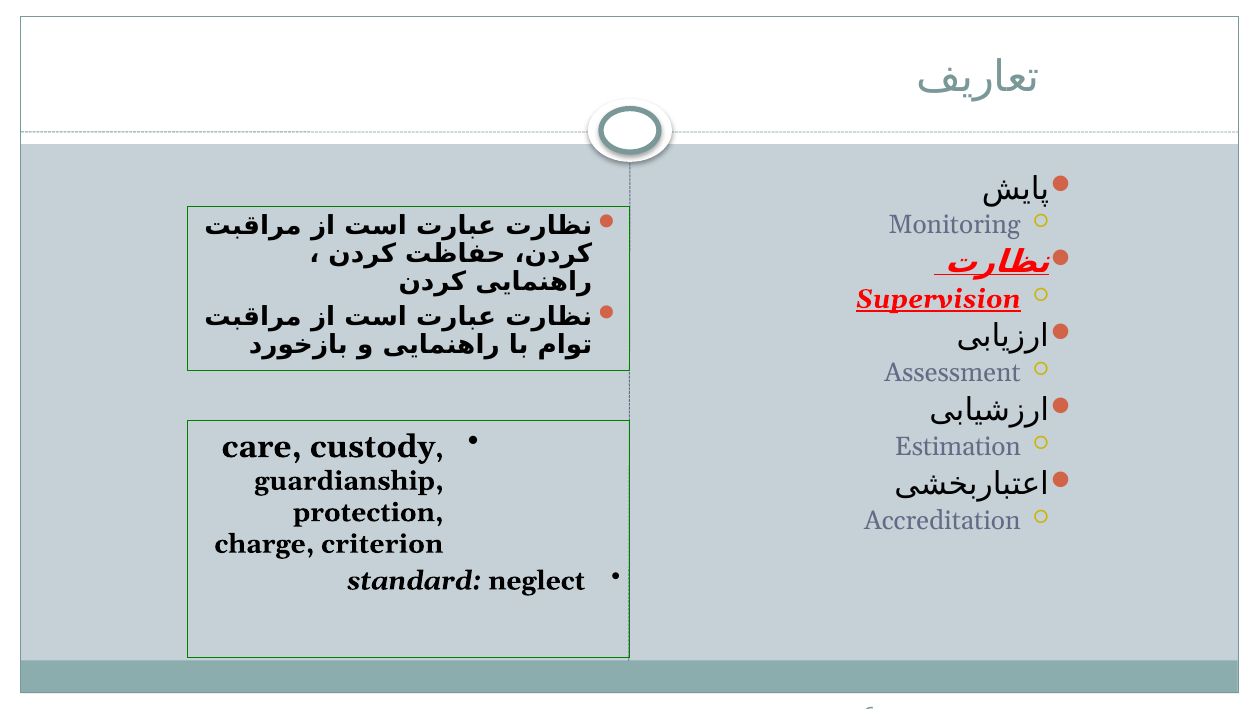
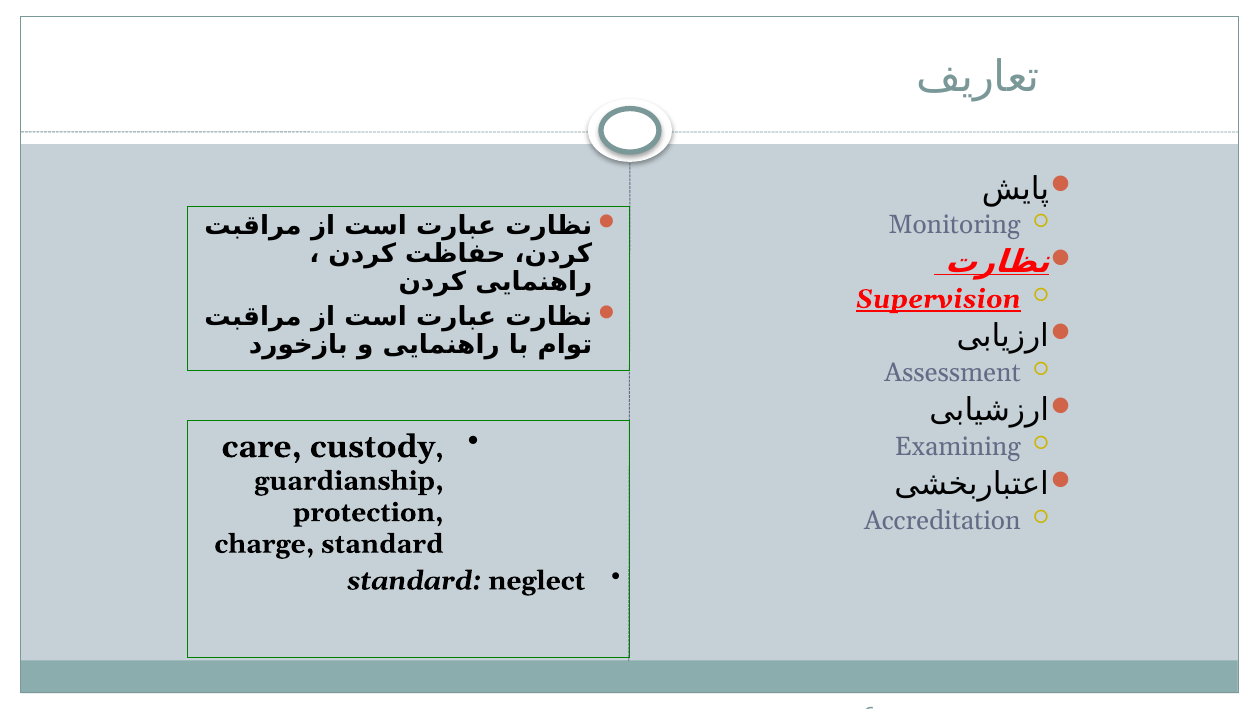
Estimation: Estimation -> Examining (958, 447)
charge criterion: criterion -> standard (382, 544)
